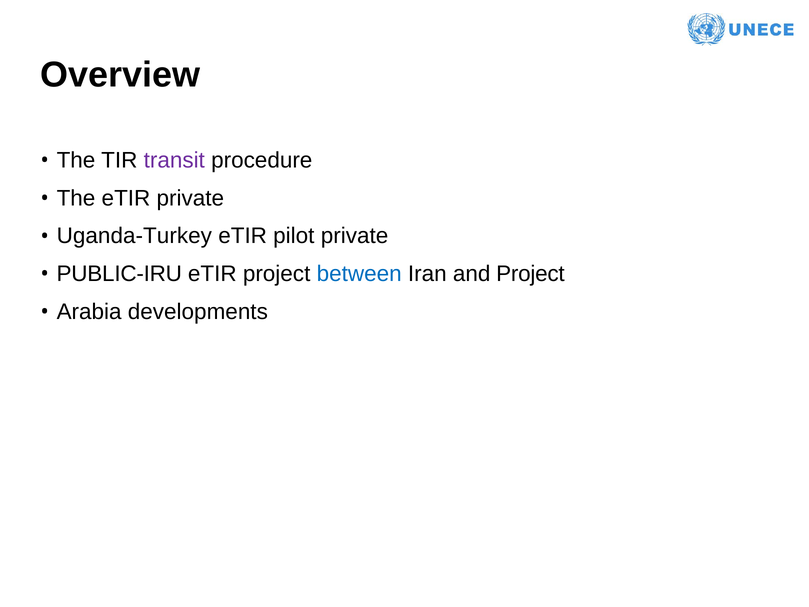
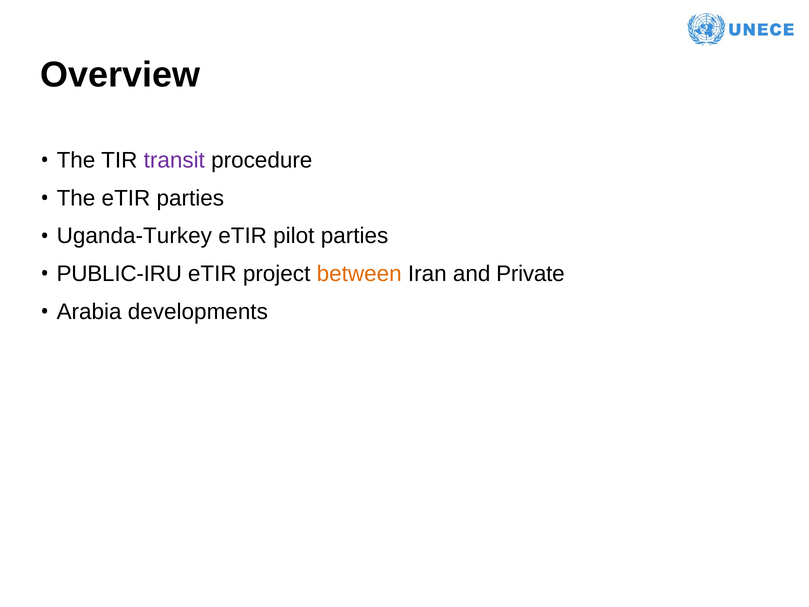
eTIR private: private -> parties (190, 198)
pilot private: private -> parties (355, 236)
between colour: blue -> orange (359, 274)
and Project: Project -> Private (530, 274)
